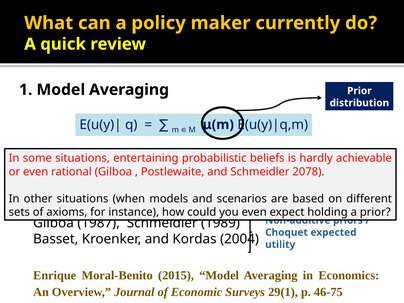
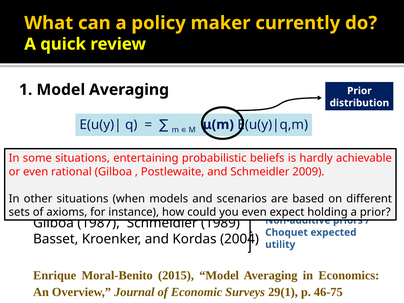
2078: 2078 -> 2009 (308, 172)
